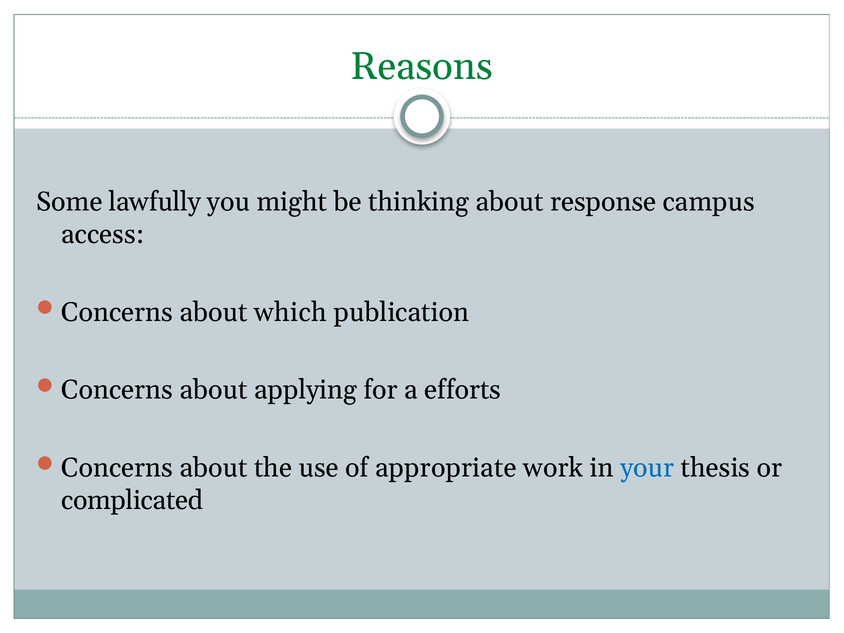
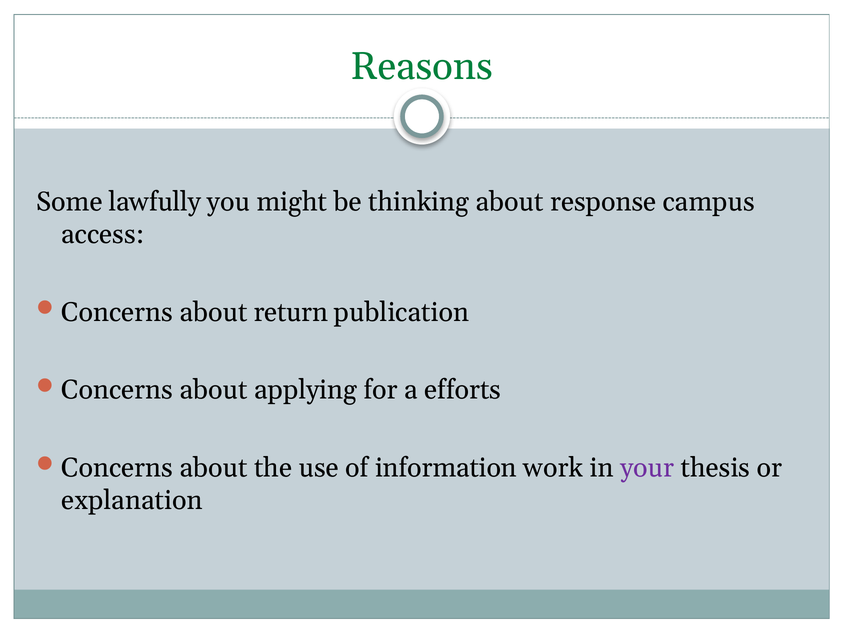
which: which -> return (291, 312)
appropriate: appropriate -> information (446, 468)
your colour: blue -> purple (647, 468)
complicated: complicated -> explanation (132, 500)
